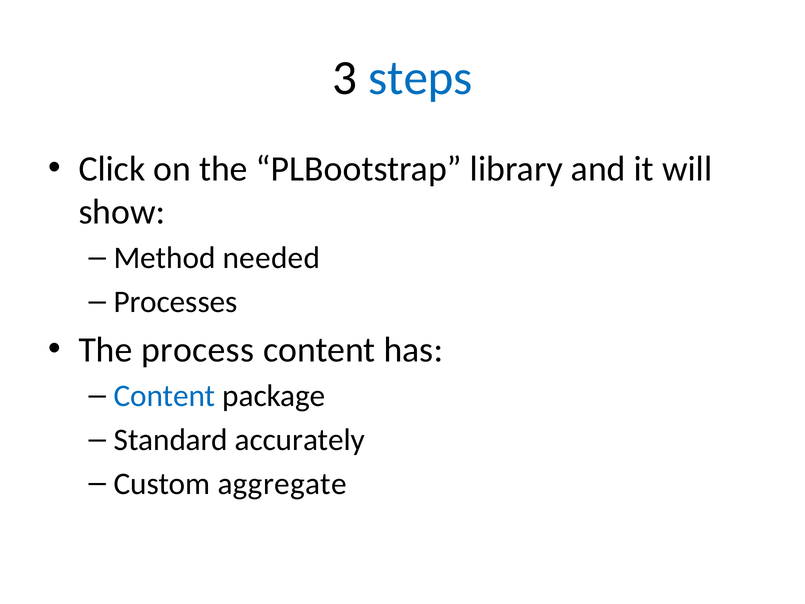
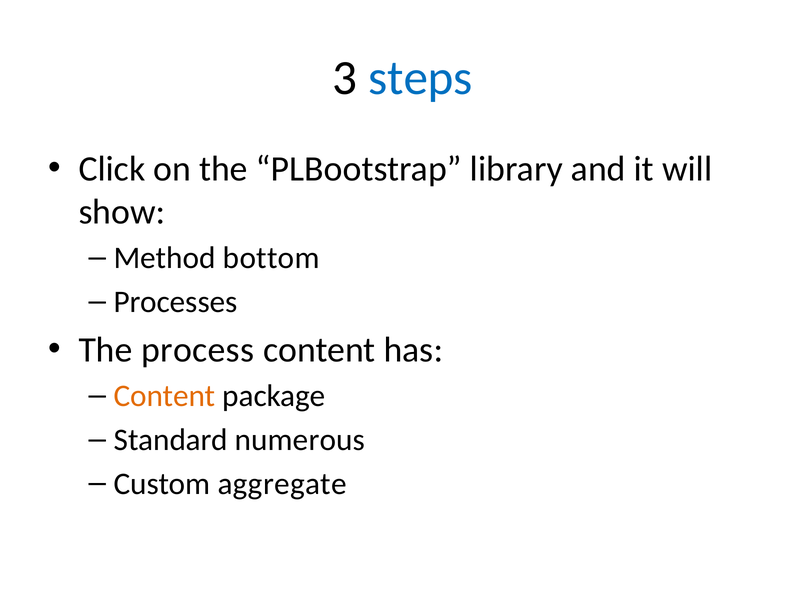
needed: needed -> bottom (271, 258)
Content colour: blue -> orange (165, 396)
accurately: accurately -> numerous (300, 440)
